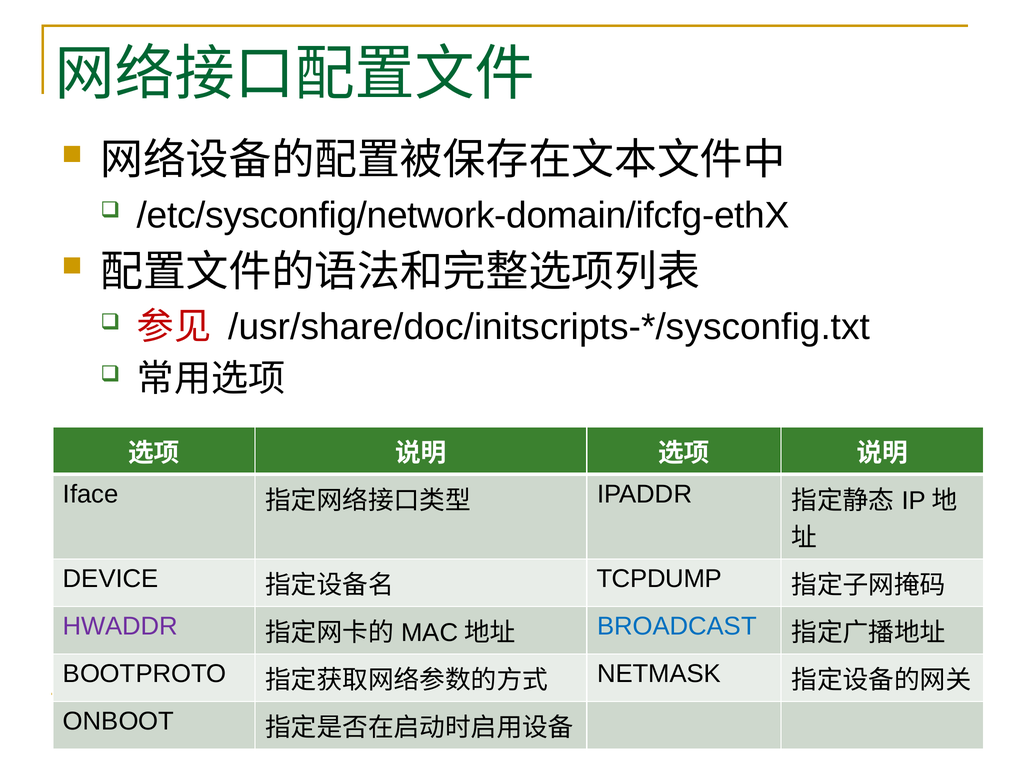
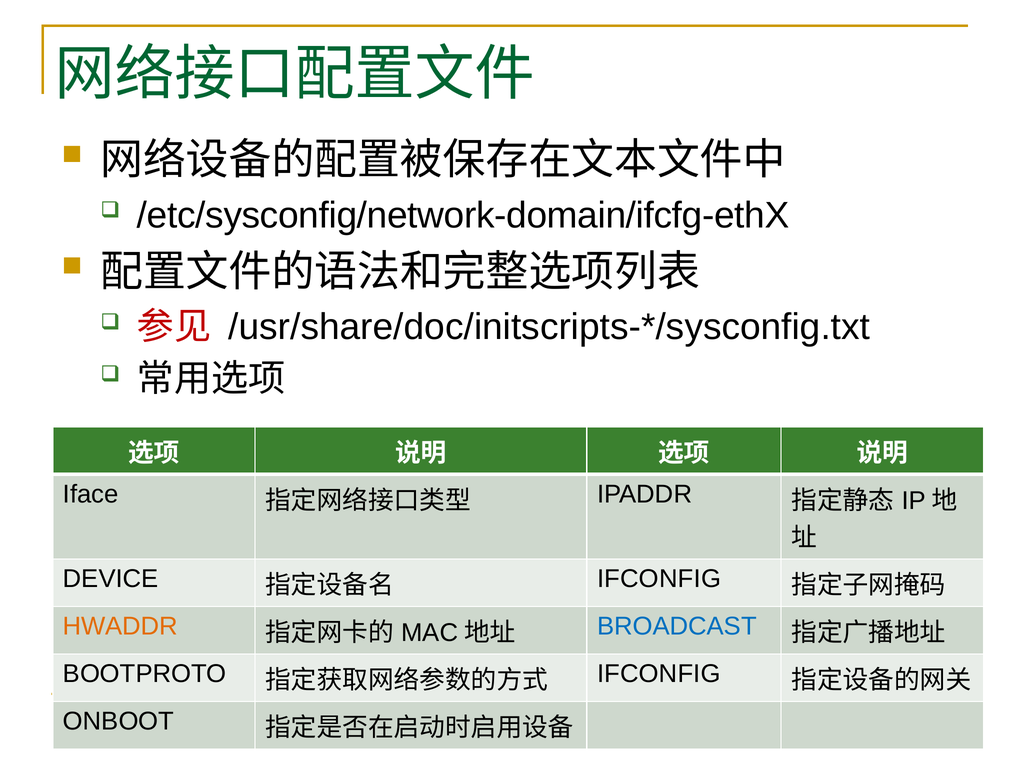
TCPDUMP: TCPDUMP -> IFCONFIG (659, 579)
HWADDR colour: purple -> orange (120, 626)
NETMASK: NETMASK -> IFCONFIG (659, 674)
